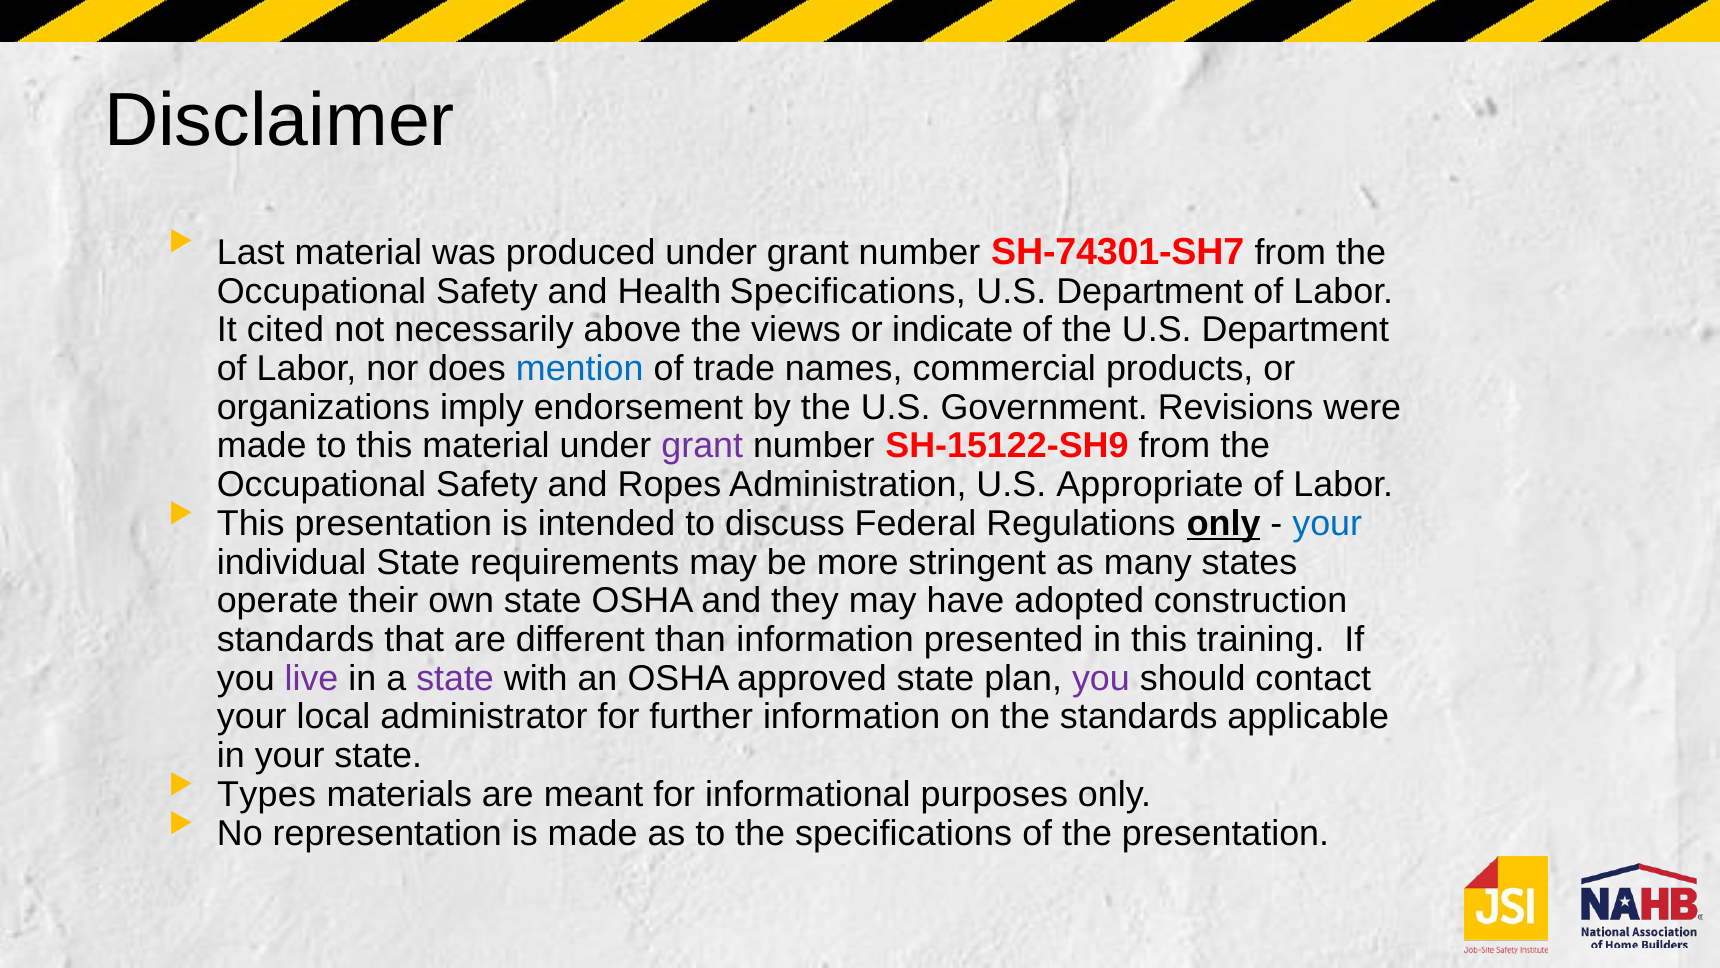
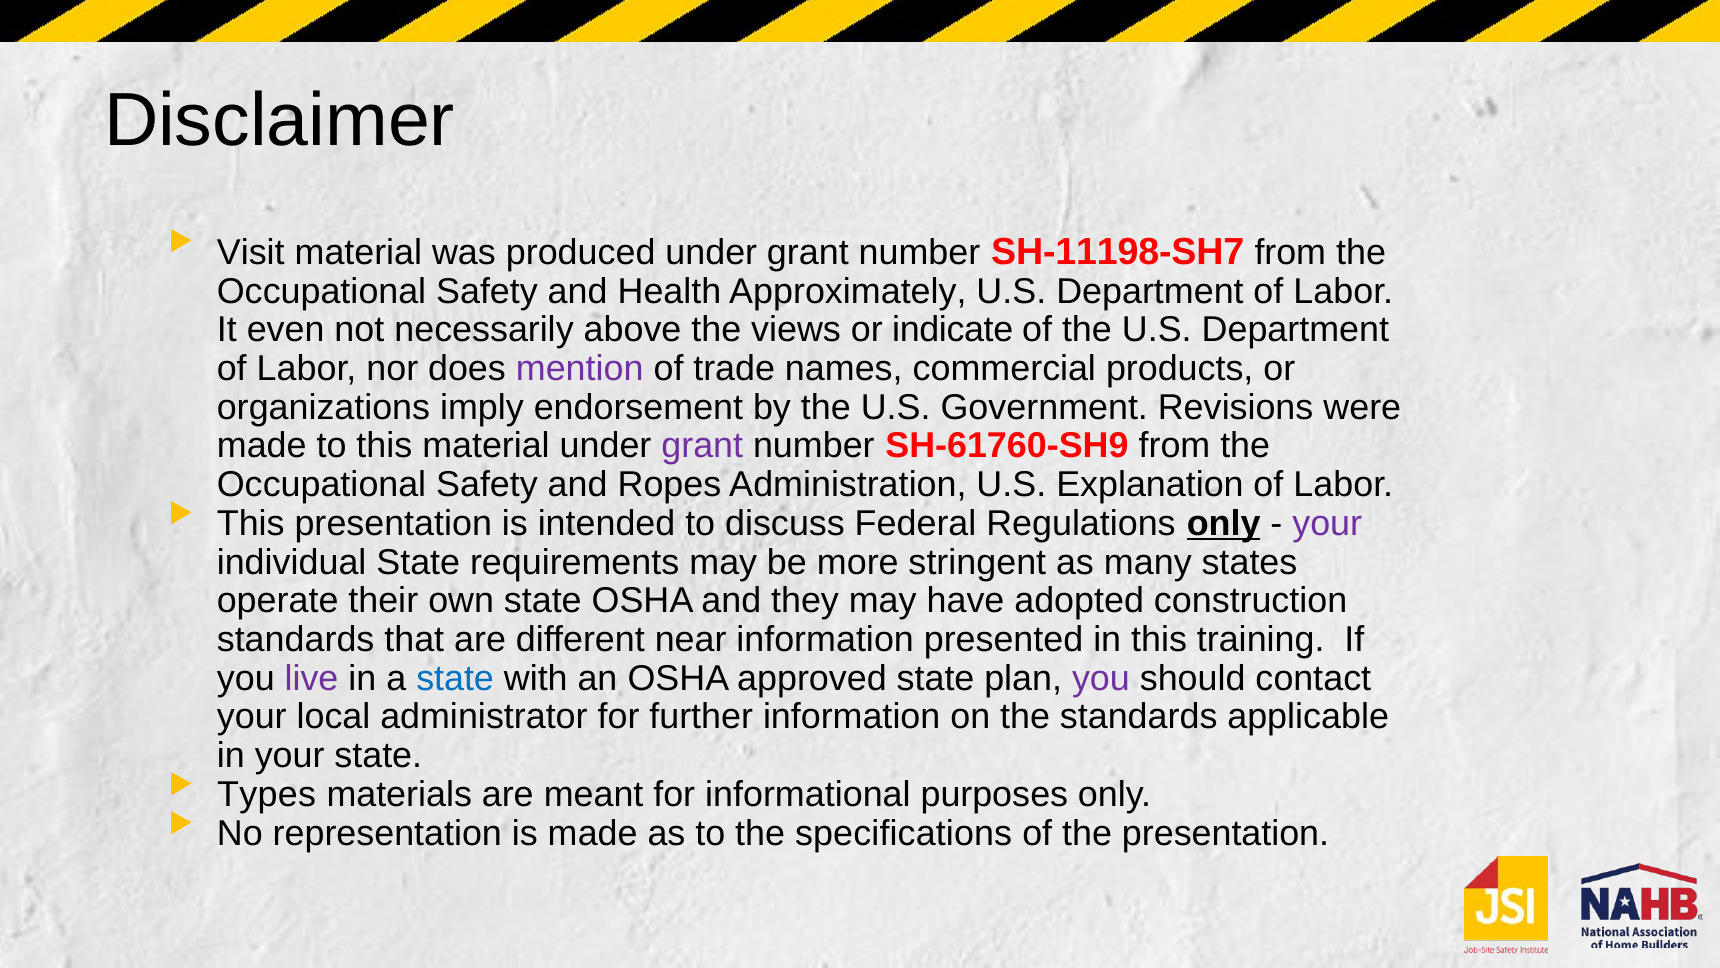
Last: Last -> Visit (251, 252)
SH-74301-SH7: SH-74301-SH7 -> SH-11198-SH7 (1118, 252)
Health Specifications: Specifications -> Approximately (848, 291)
cited: cited -> even (286, 330)
mention colour: blue -> purple (580, 368)
SH-15122-SH9: SH-15122-SH9 -> SH-61760-SH9 (1007, 446)
Appropriate: Appropriate -> Explanation (1150, 485)
your colour: blue -> purple (1327, 523)
than: than -> near (691, 639)
state colour: purple -> blue (455, 678)
